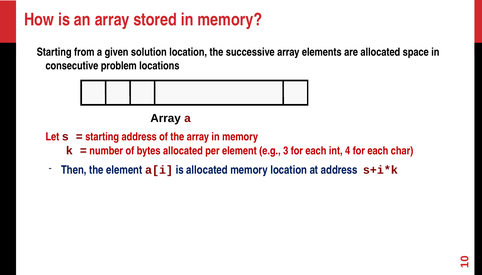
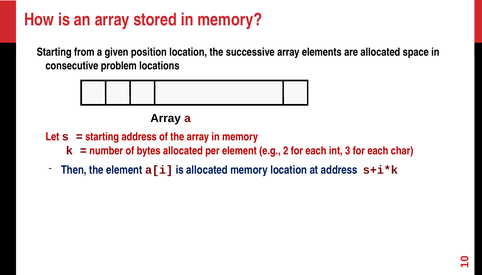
solution: solution -> position (149, 52)
3: 3 -> 2 (286, 151)
4: 4 -> 3 (348, 151)
